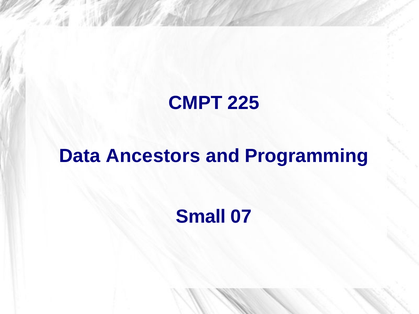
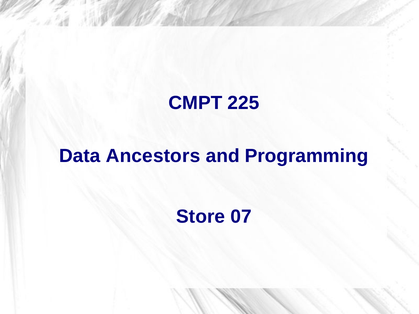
Small: Small -> Store (201, 217)
